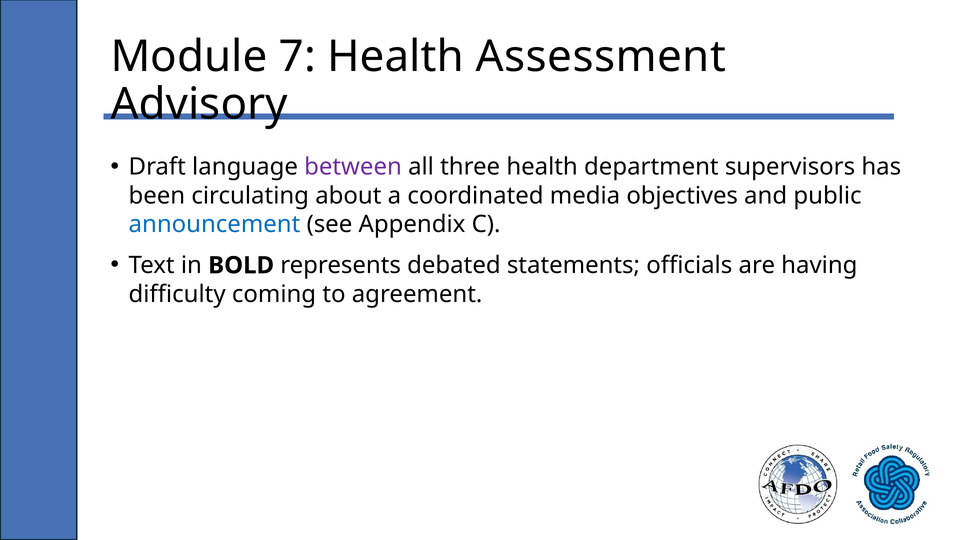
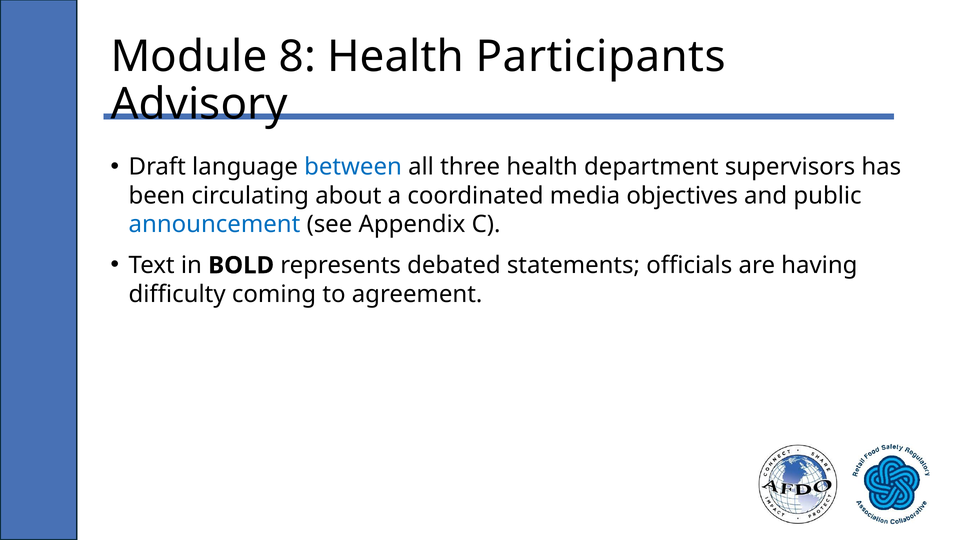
7: 7 -> 8 (297, 57)
Assessment: Assessment -> Participants (601, 57)
between colour: purple -> blue (353, 167)
